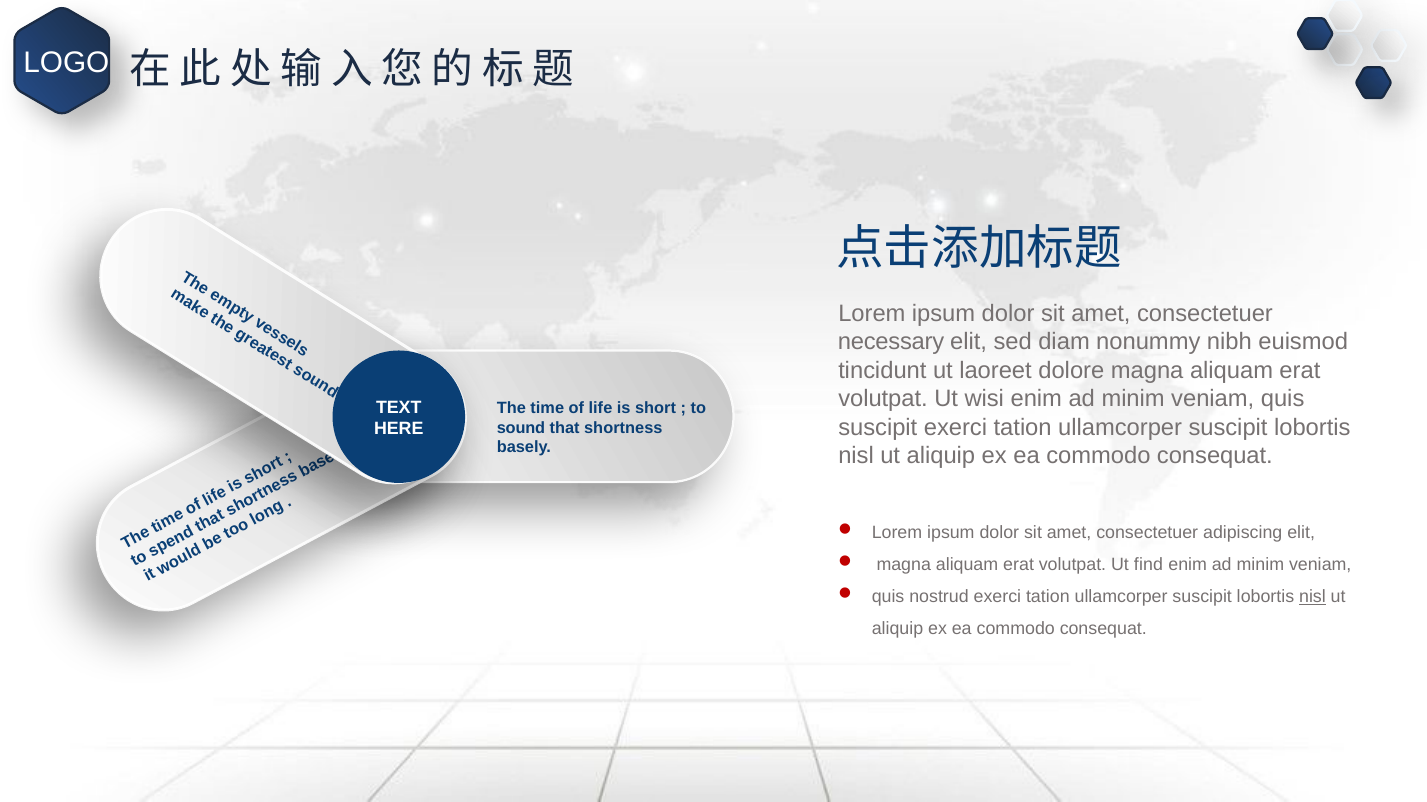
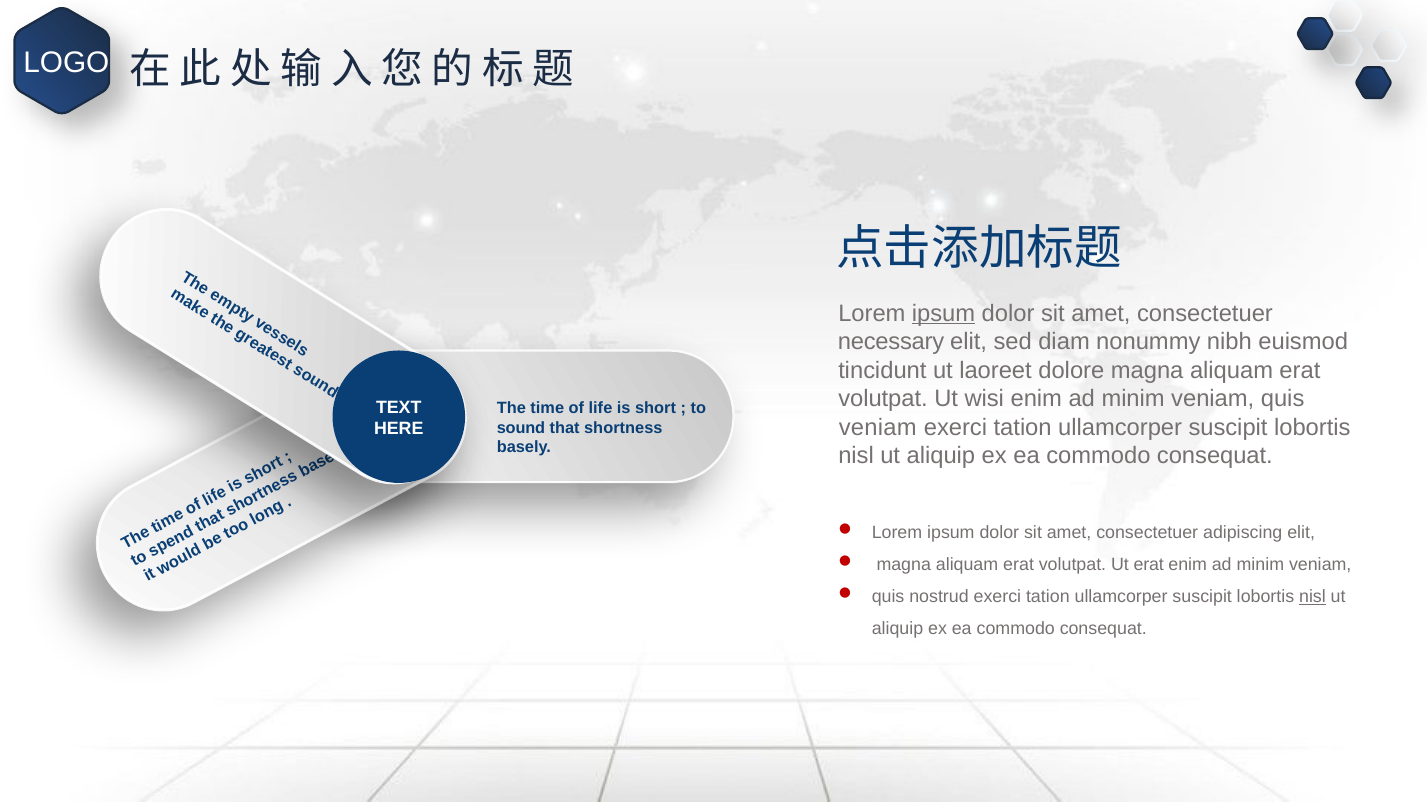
ipsum underline: none -> present (944, 314)
suscipit: suscipit -> veniam (878, 428)
Ut find: find -> erat (1149, 565)
